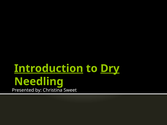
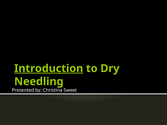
Dry underline: present -> none (110, 69)
